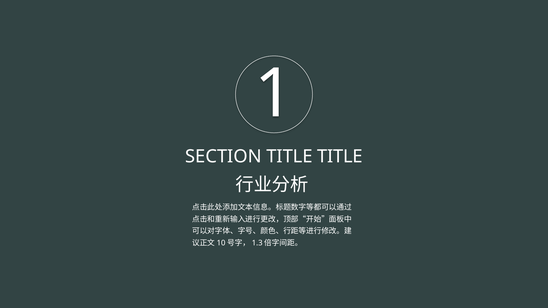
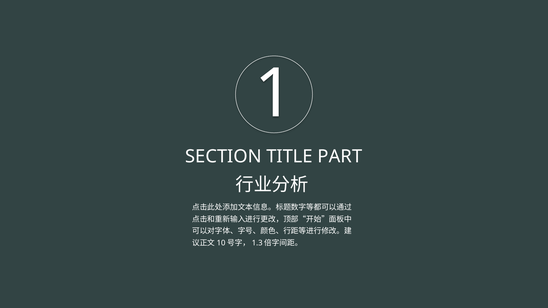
TITLE TITLE: TITLE -> PART (340, 157)
